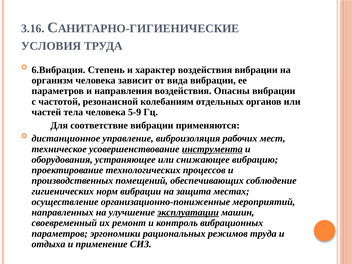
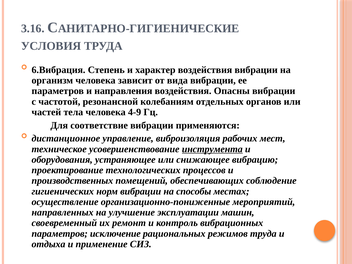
5-9: 5-9 -> 4-9 (135, 112)
защита: защита -> способы (194, 191)
эксплуатации underline: present -> none (188, 212)
эргономики: эргономики -> исключение (115, 234)
